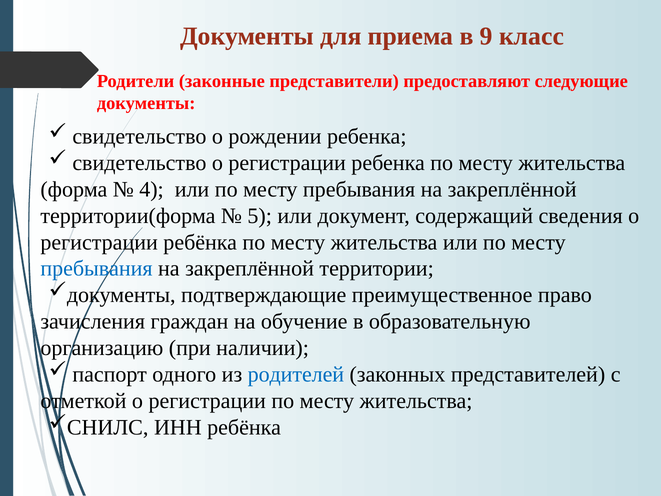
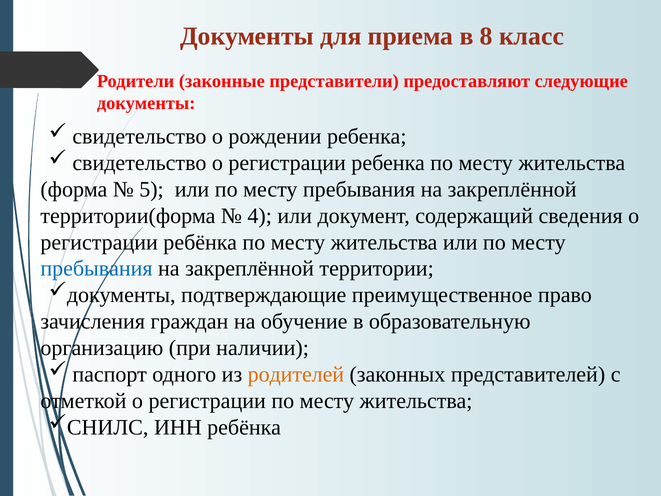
9: 9 -> 8 (486, 36)
4: 4 -> 5 (151, 189)
5: 5 -> 4 (260, 216)
родителей colour: blue -> orange (296, 374)
